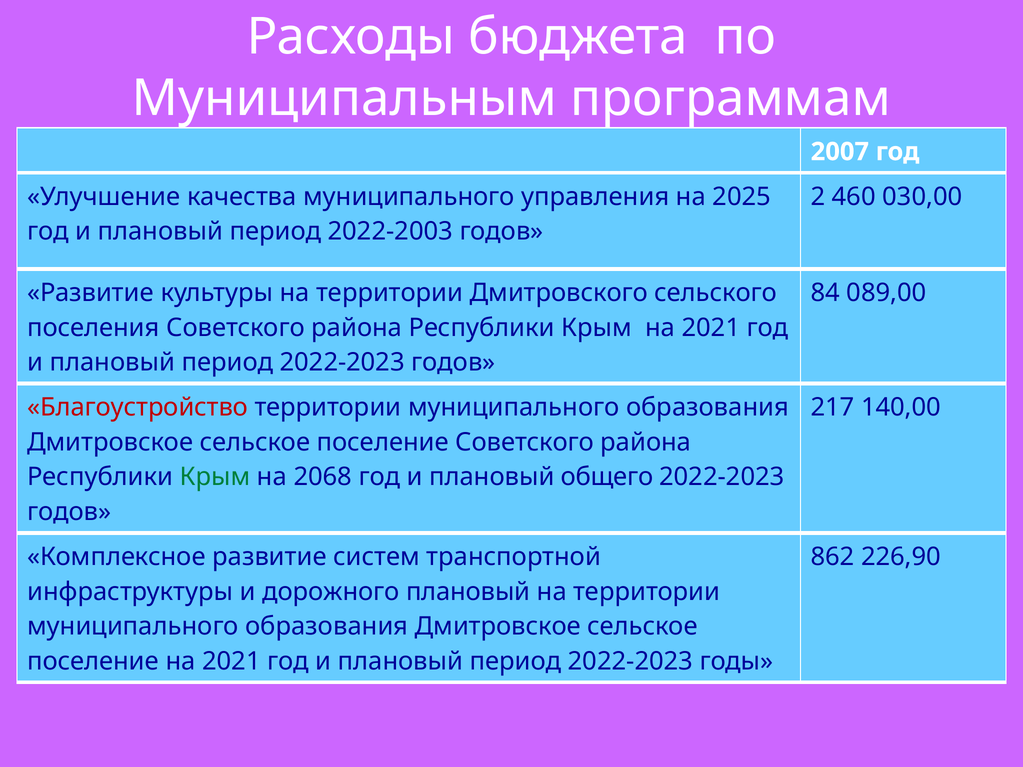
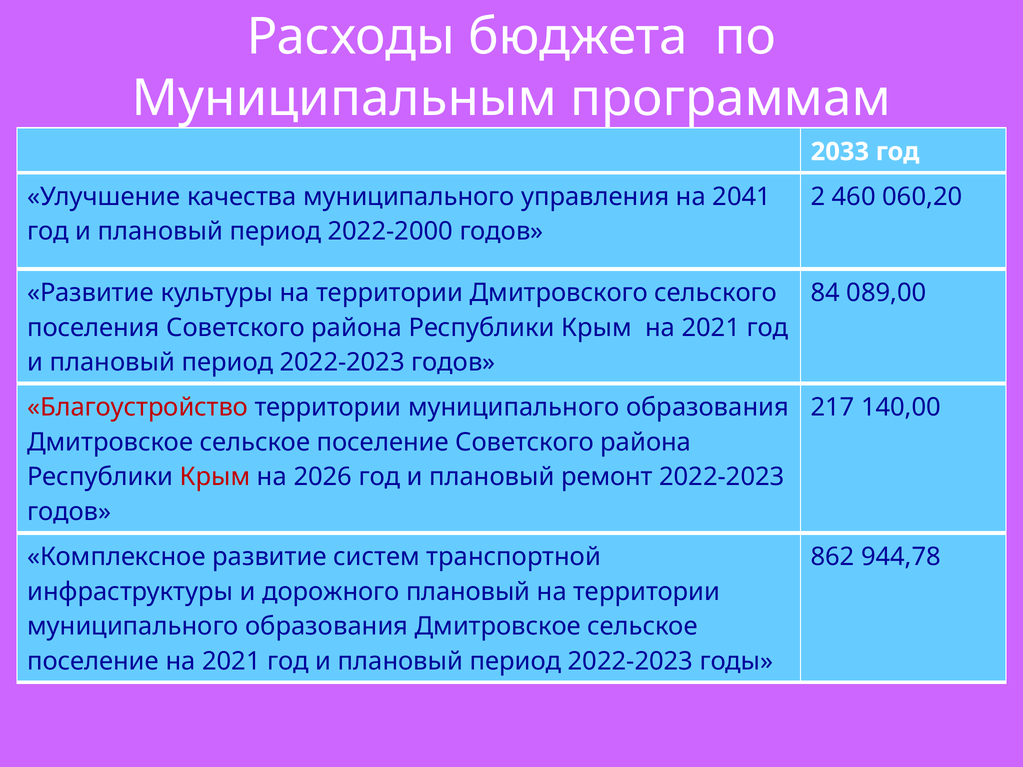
2007: 2007 -> 2033 (840, 152)
2025: 2025 -> 2041 (742, 197)
030,00: 030,00 -> 060,20 (922, 197)
2022-2003: 2022-2003 -> 2022-2000 (390, 232)
Крым colour: green -> red (215, 477)
2068: 2068 -> 2026 (323, 477)
общего: общего -> ремонт (607, 477)
226,90: 226,90 -> 944,78 (901, 557)
